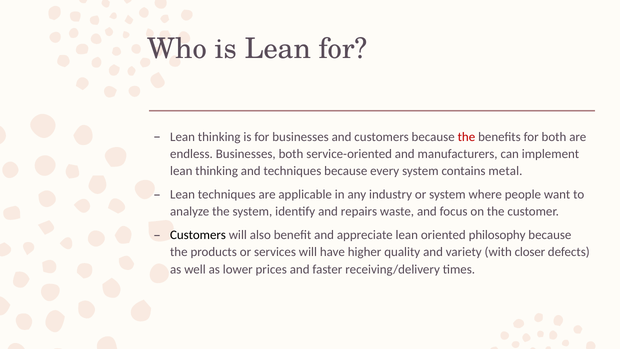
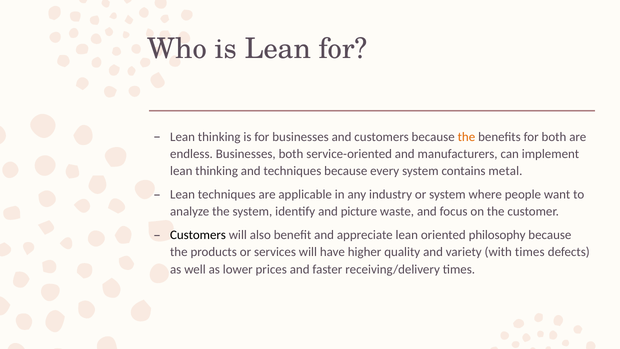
the colour: red -> orange (466, 137)
repairs: repairs -> picture (359, 212)
with closer: closer -> times (530, 252)
